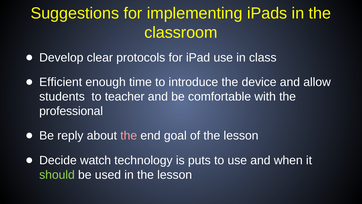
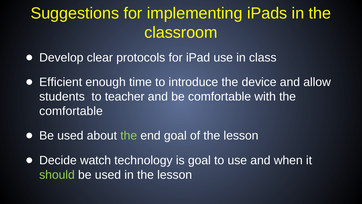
professional: professional -> comfortable (71, 111)
reply: reply -> used (70, 135)
the colour: pink -> light green (129, 135)
is puts: puts -> goal (199, 160)
